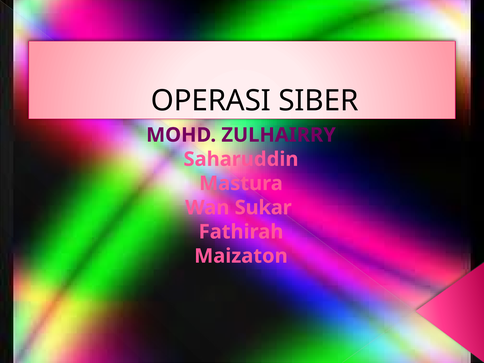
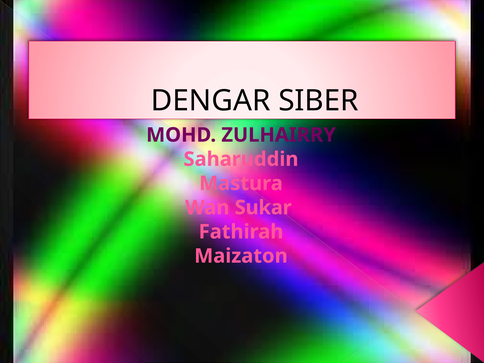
OPERASI: OPERASI -> DENGAR (211, 101)
